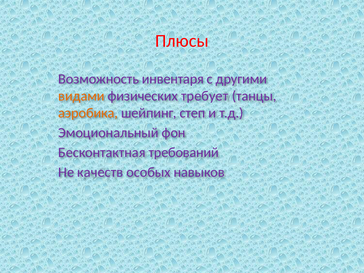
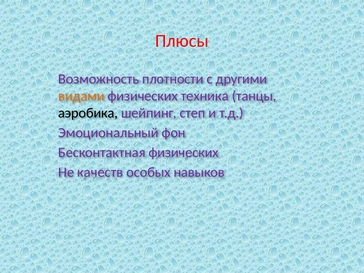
инвентаря: инвентаря -> плотности (173, 79)
требует: требует -> техника (205, 96)
аэробика colour: orange -> black (88, 113)
Бесконтактная требований: требований -> физических (184, 152)
